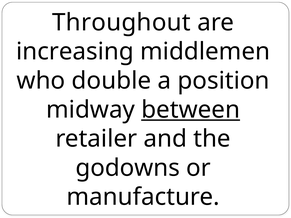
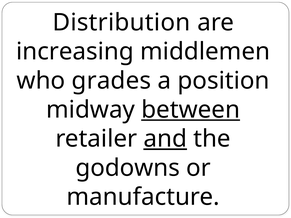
Throughout: Throughout -> Distribution (121, 23)
double: double -> grades (111, 81)
and underline: none -> present (165, 139)
